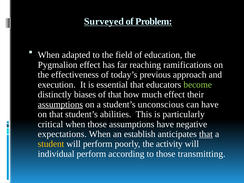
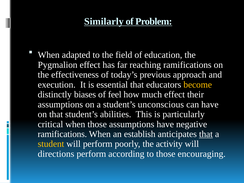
Surveyed: Surveyed -> Similarly (104, 21)
become colour: light green -> yellow (198, 85)
of that: that -> feel (115, 95)
assumptions underline: present -> none (60, 104)
expectations: expectations -> ramifications (62, 134)
individual: individual -> directions (56, 154)
transmitting: transmitting -> encouraging (202, 154)
